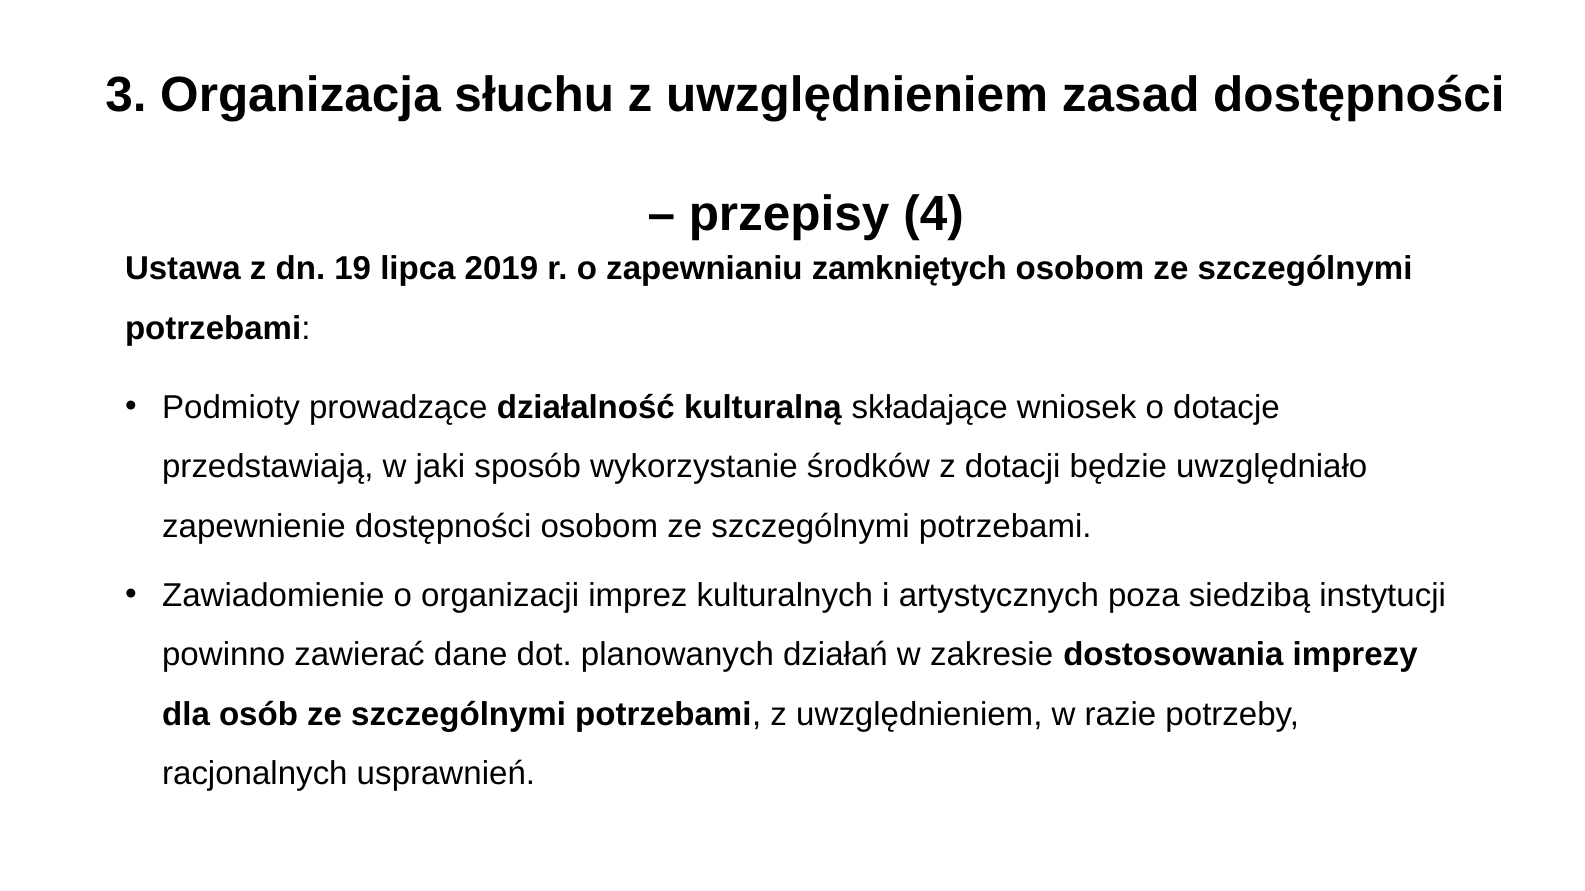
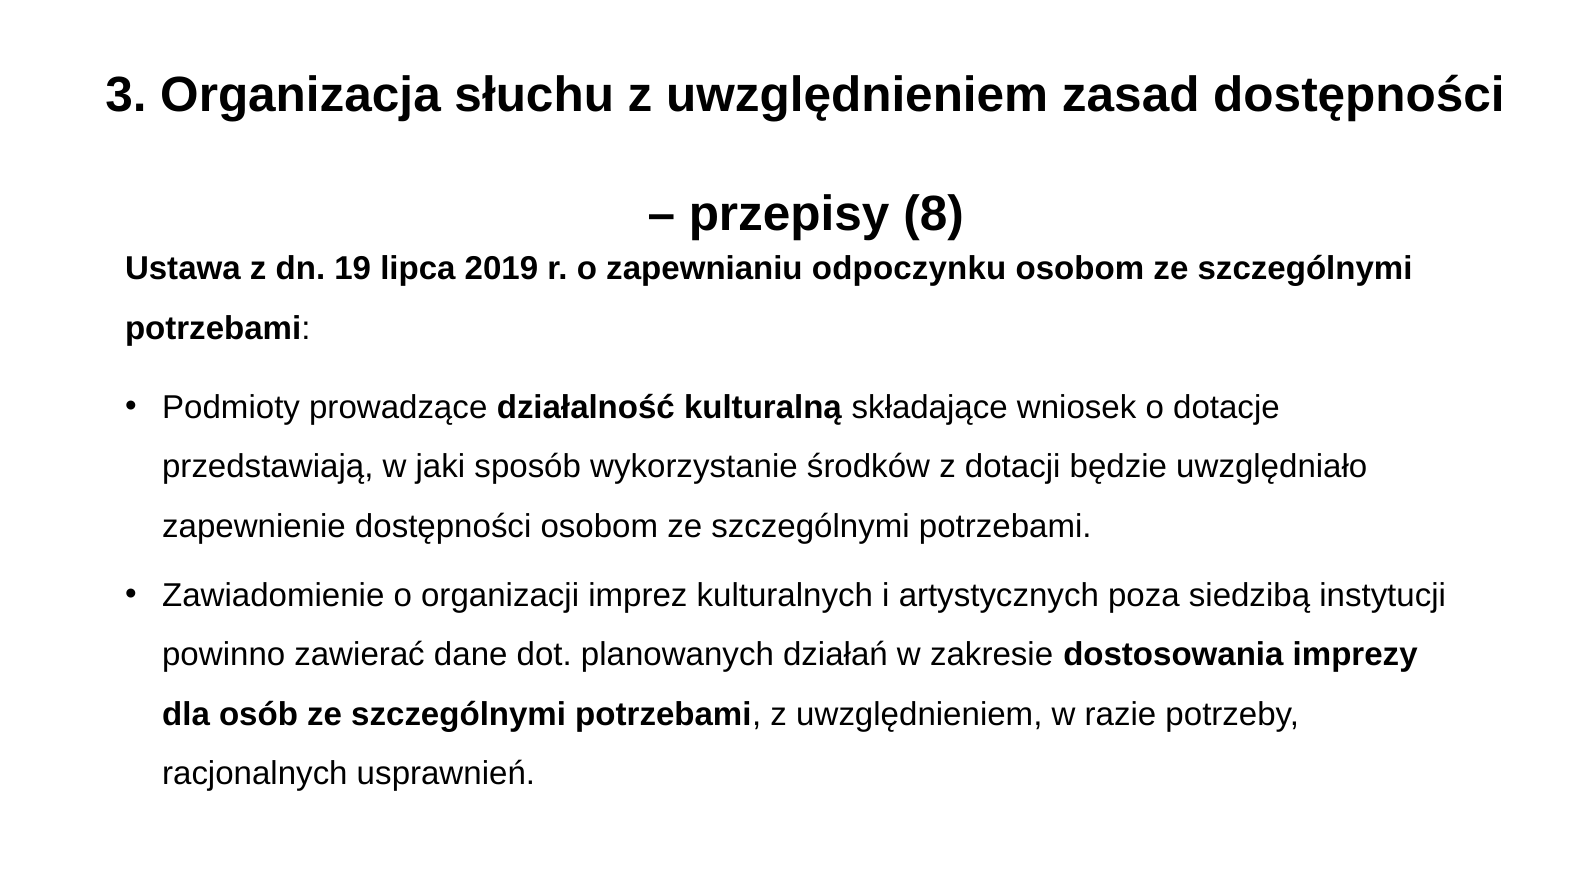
4: 4 -> 8 (934, 214)
zamkniętych: zamkniętych -> odpoczynku (909, 269)
